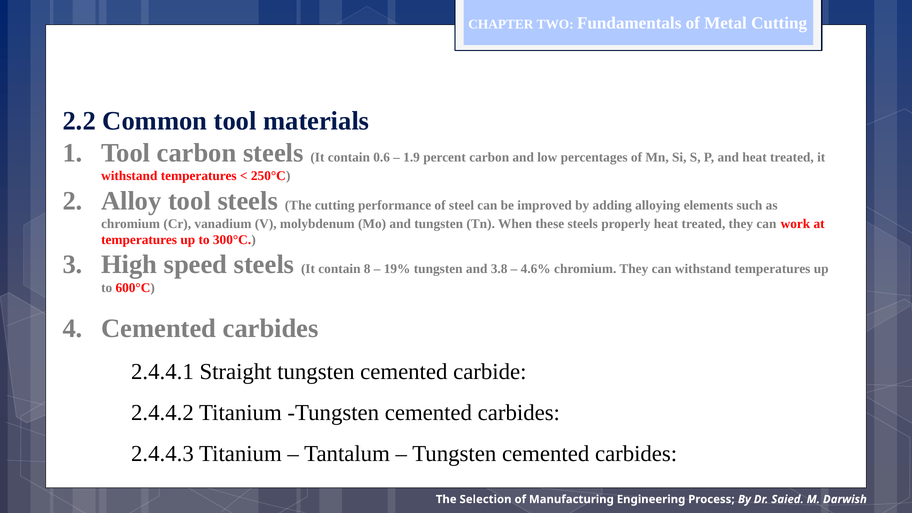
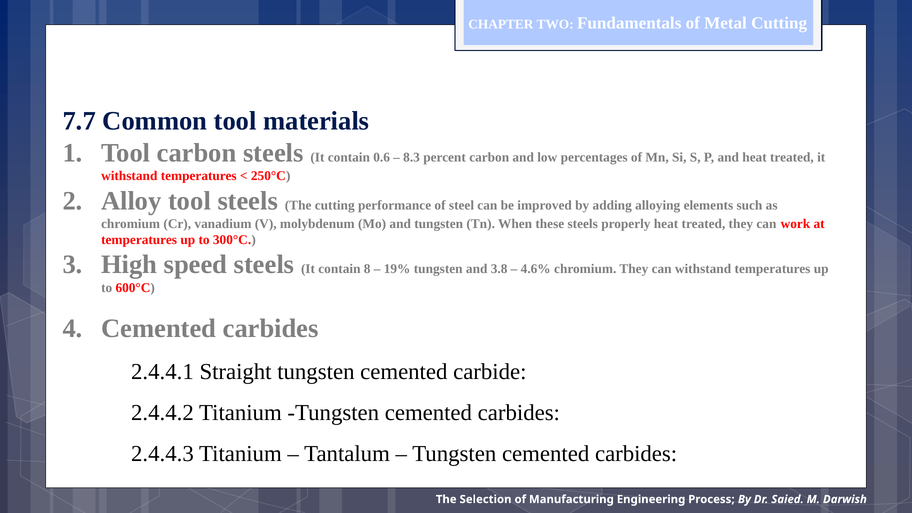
2.2: 2.2 -> 7.7 (79, 121)
1.9: 1.9 -> 8.3 (412, 157)
